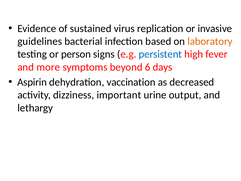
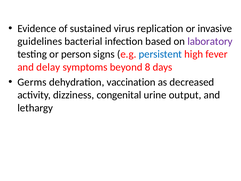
laboratory colour: orange -> purple (210, 41)
more: more -> delay (48, 67)
6: 6 -> 8 (148, 67)
Aspirin: Aspirin -> Germs (32, 82)
important: important -> congenital (119, 95)
